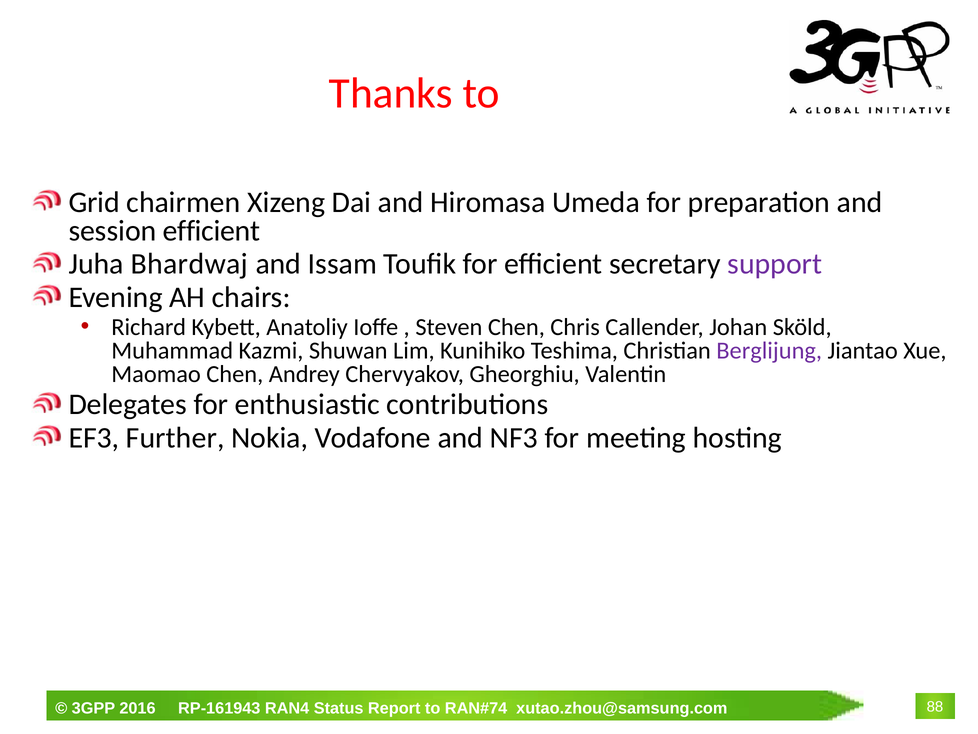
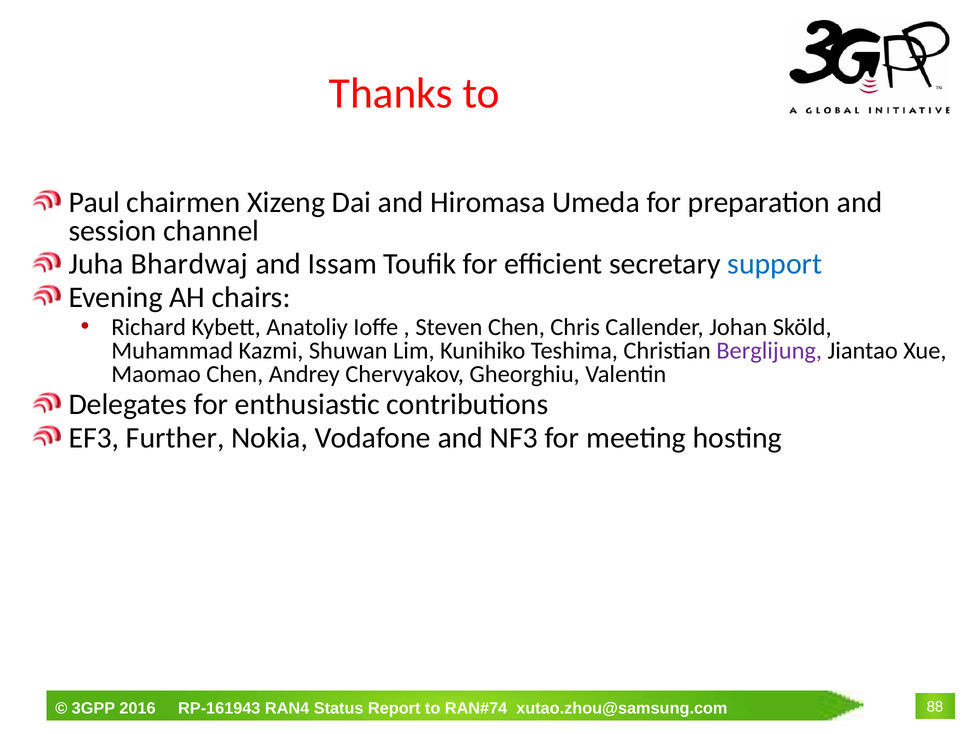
Grid: Grid -> Paul (94, 202)
session efficient: efficient -> channel (211, 231)
support colour: purple -> blue (775, 264)
